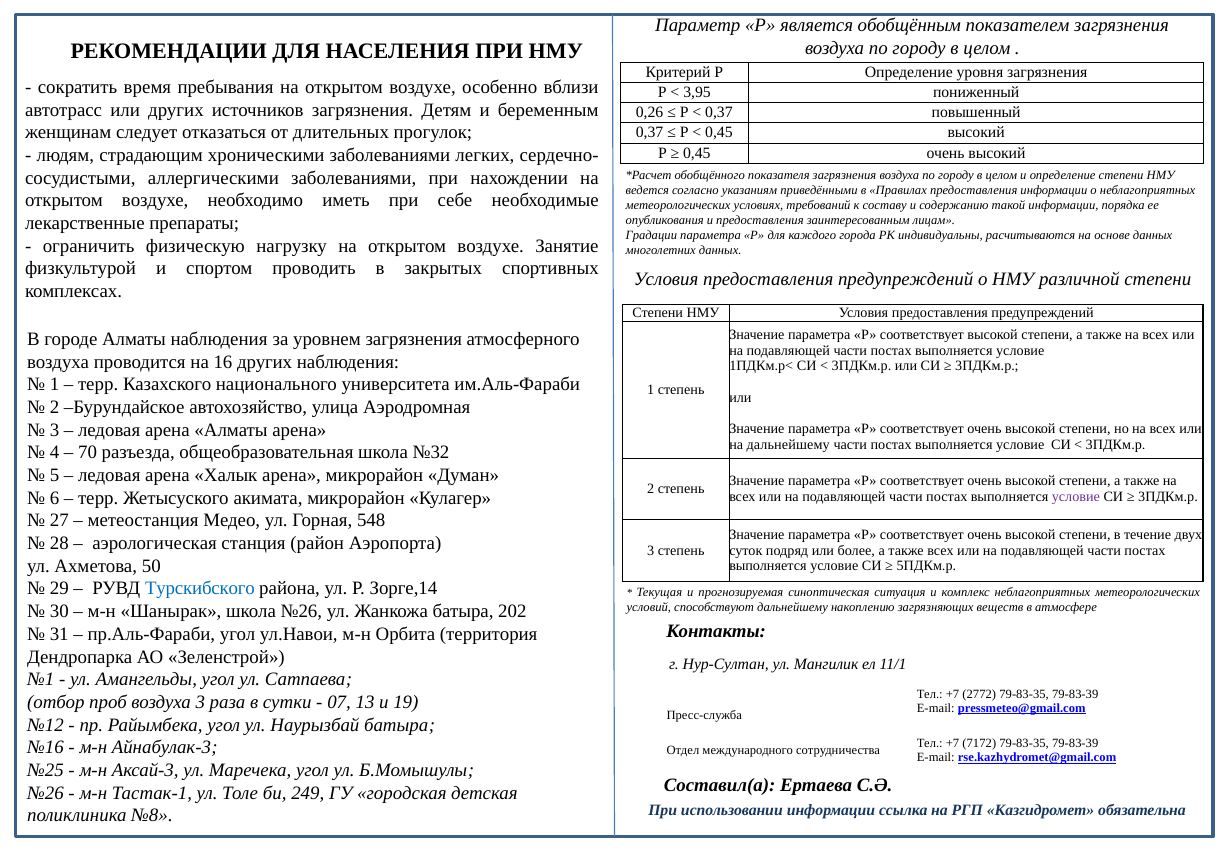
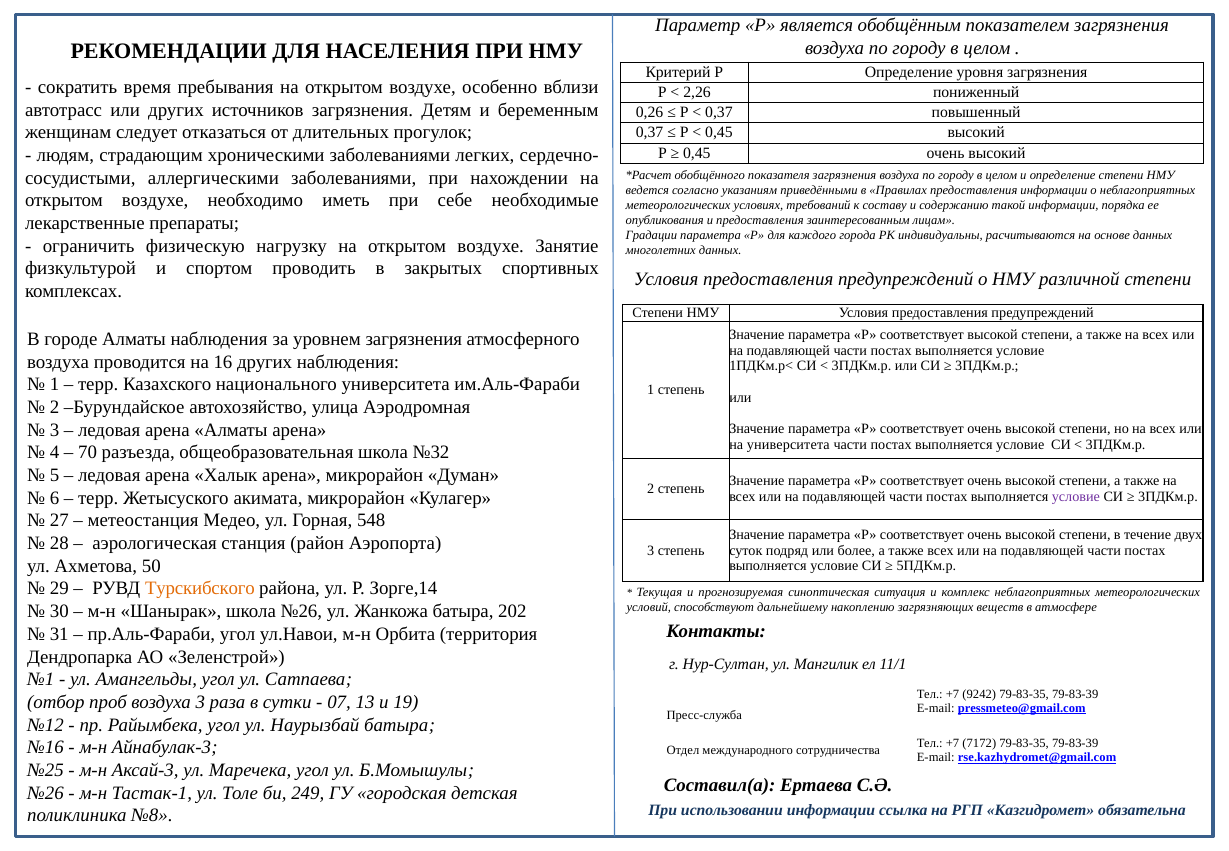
3,95: 3,95 -> 2,26 (697, 92)
на дальнейшему: дальнейшему -> университета (788, 445)
Турскибского colour: blue -> orange (200, 589)
2772: 2772 -> 9242 (979, 694)
